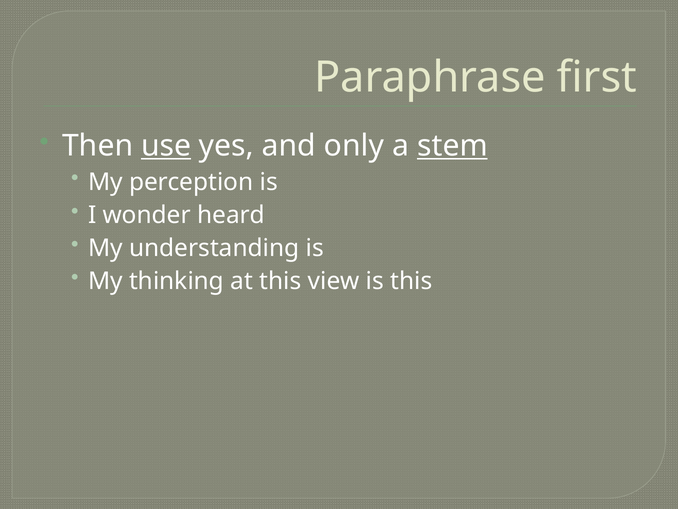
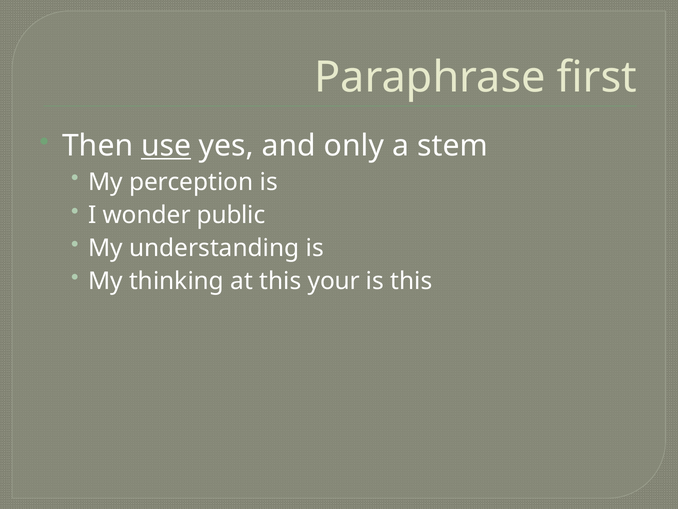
stem underline: present -> none (452, 146)
heard: heard -> public (231, 215)
view: view -> your (334, 281)
